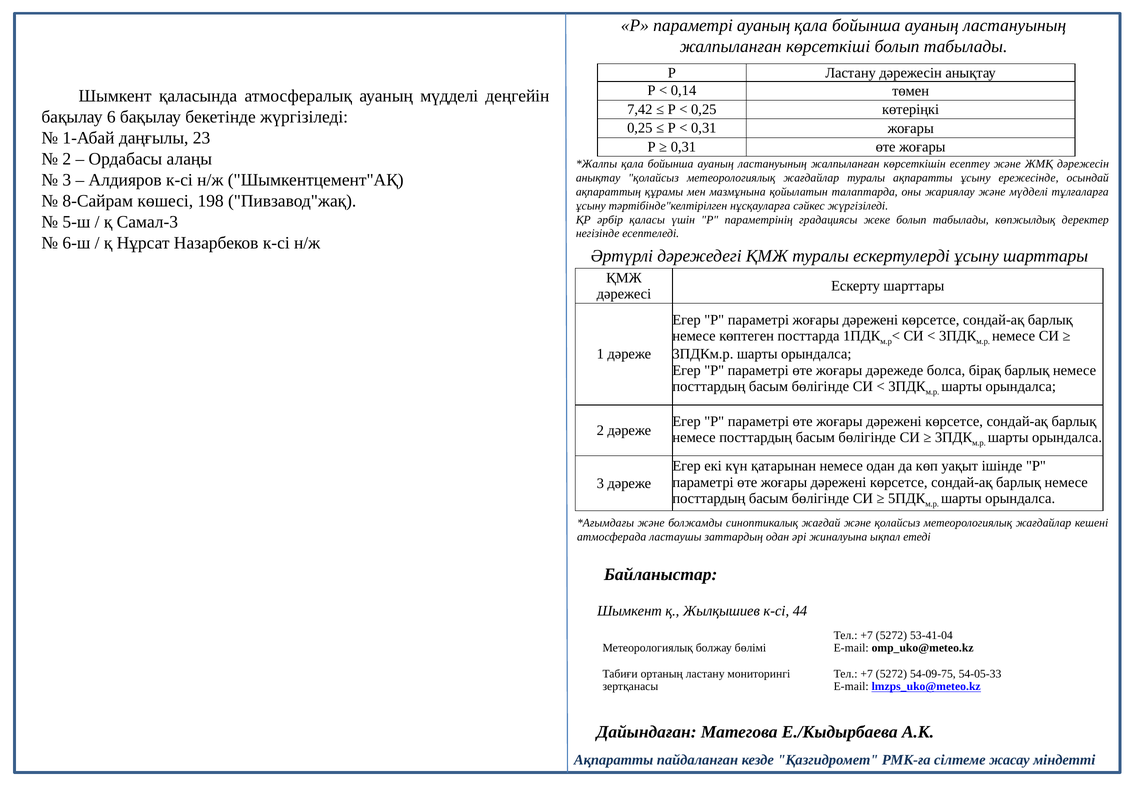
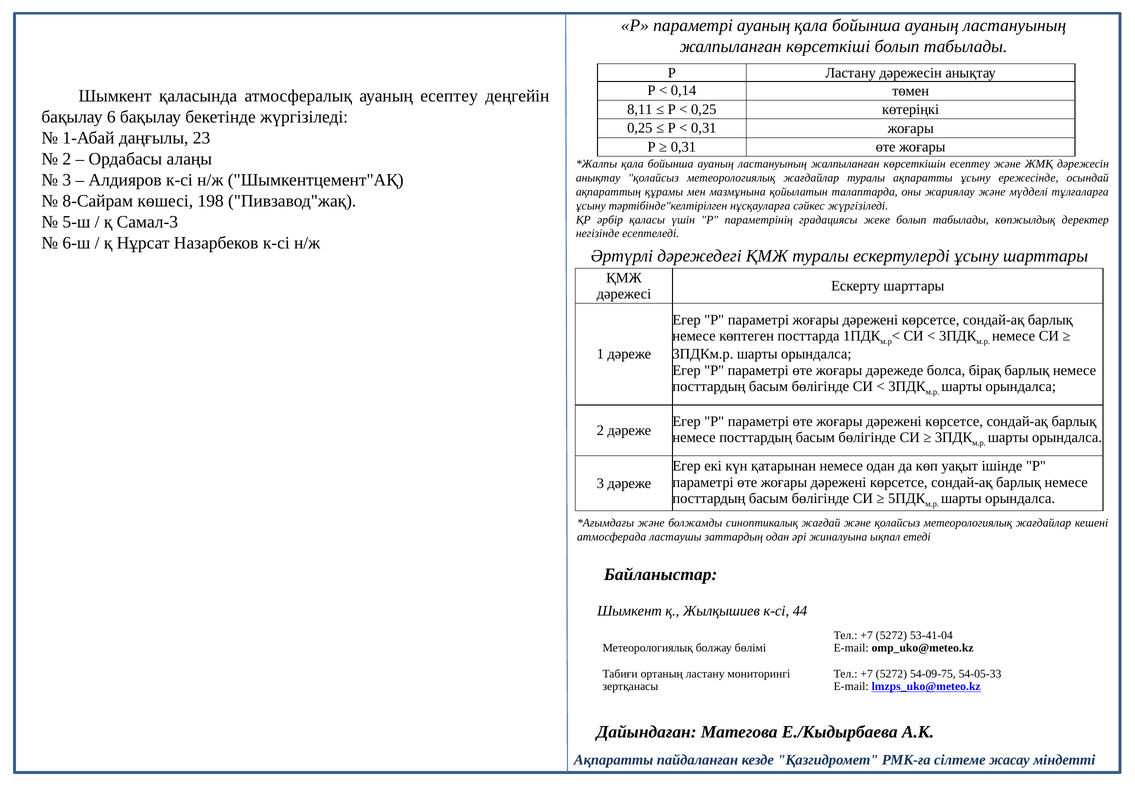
ауаның мүдделі: мүдделі -> есептеу (449, 96)
7,42: 7,42 -> 8,11 (640, 109)
